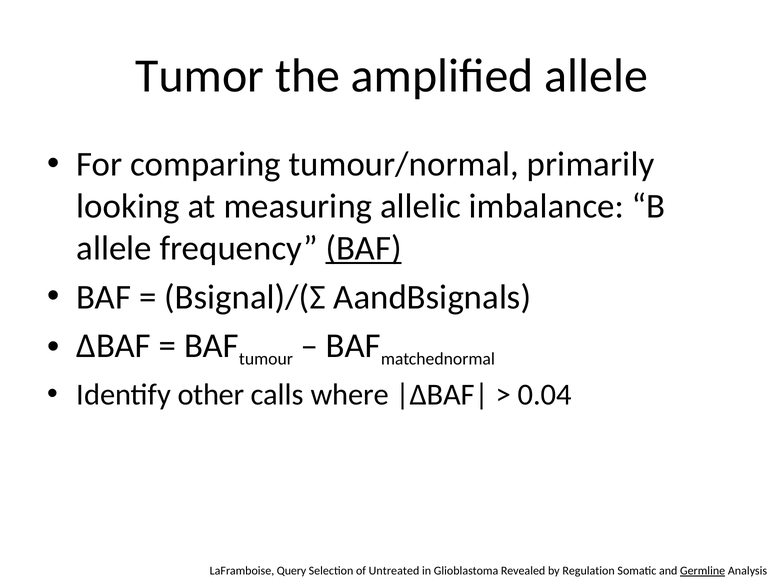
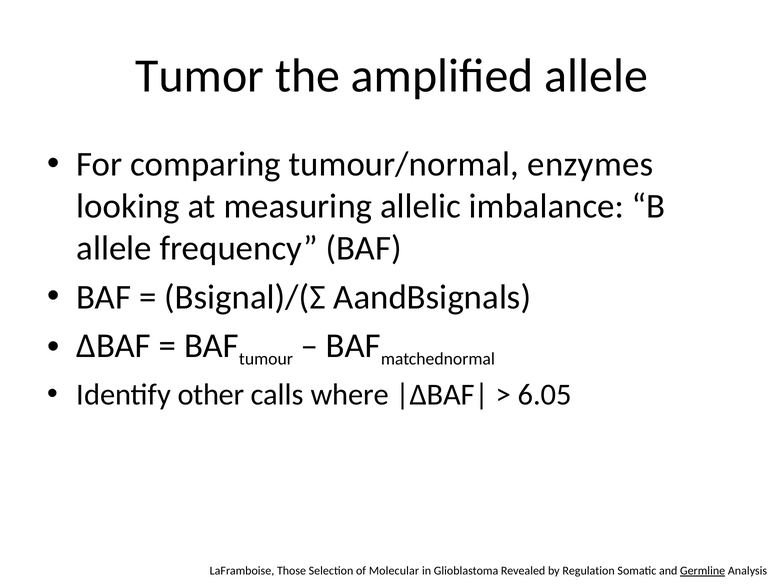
primarily: primarily -> enzymes (590, 164)
BAF underline: present -> none (364, 248)
0.04: 0.04 -> 6.05 (545, 395)
Query: Query -> Those (292, 571)
Untreated: Untreated -> Molecular (394, 571)
